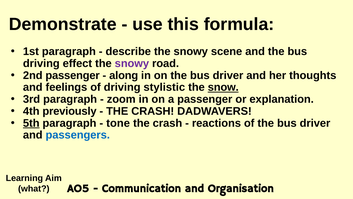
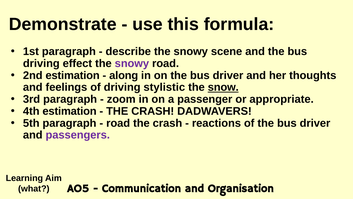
2nd passenger: passenger -> estimation (73, 75)
explanation: explanation -> appropriate (282, 99)
4th previously: previously -> estimation (70, 111)
5th underline: present -> none (31, 123)
tone: tone -> road (118, 123)
passengers colour: blue -> purple (78, 135)
